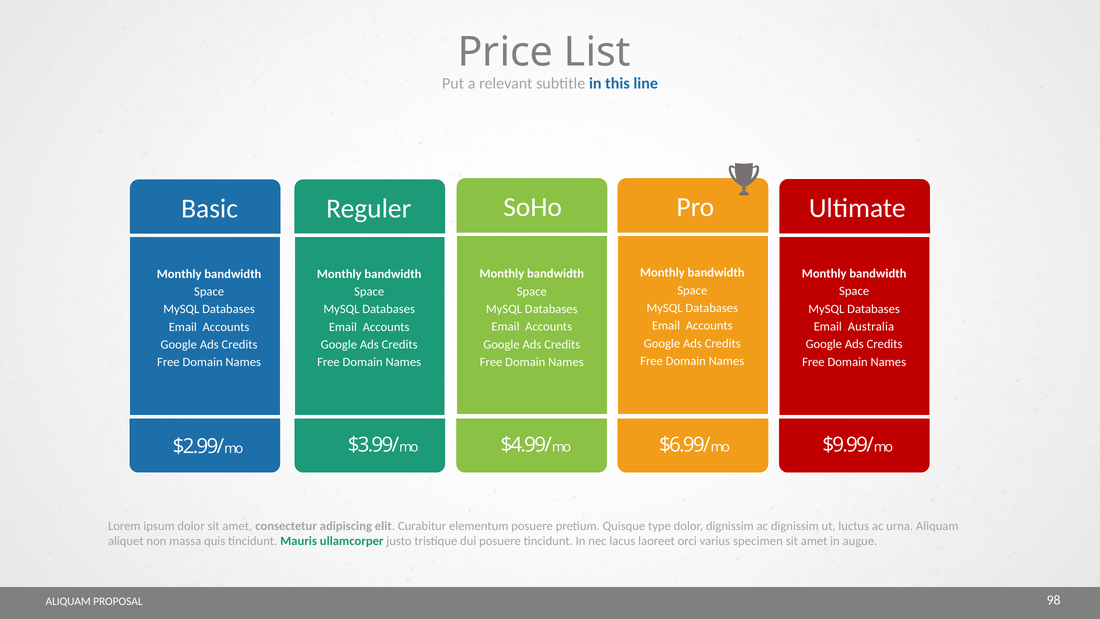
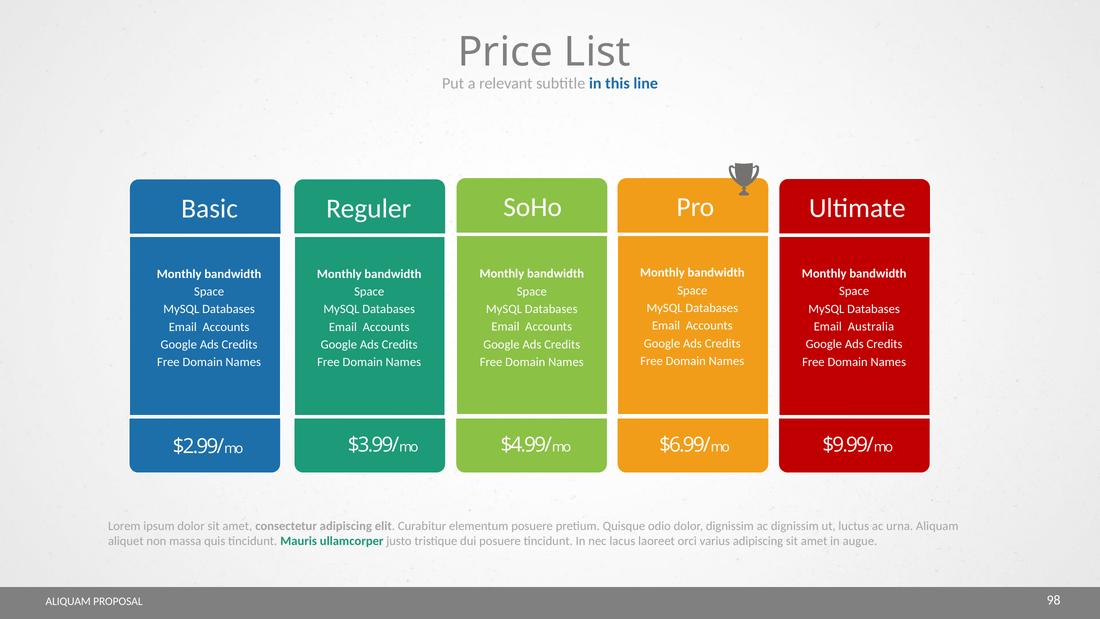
type: type -> odio (659, 526)
varius specimen: specimen -> adipiscing (758, 541)
